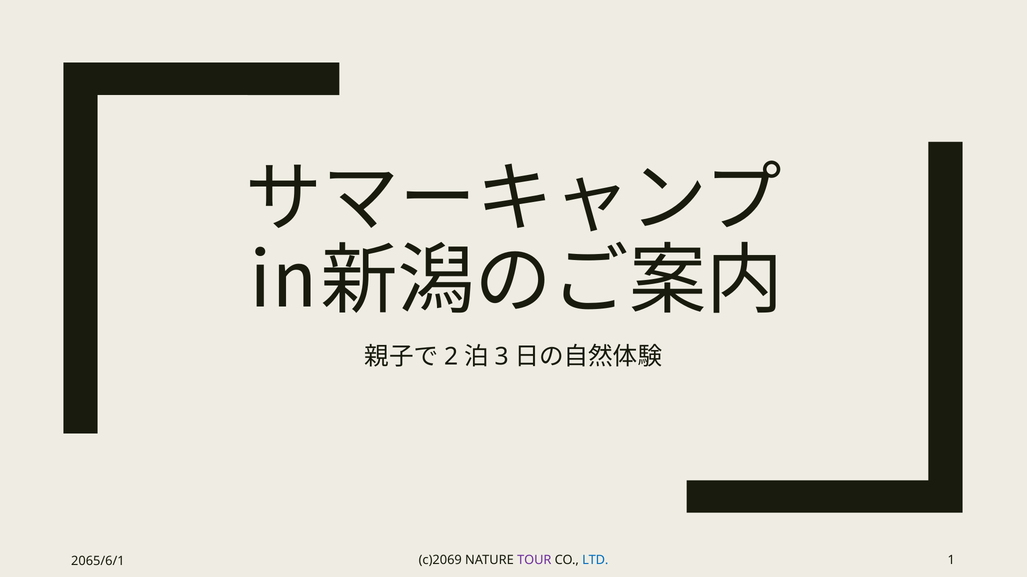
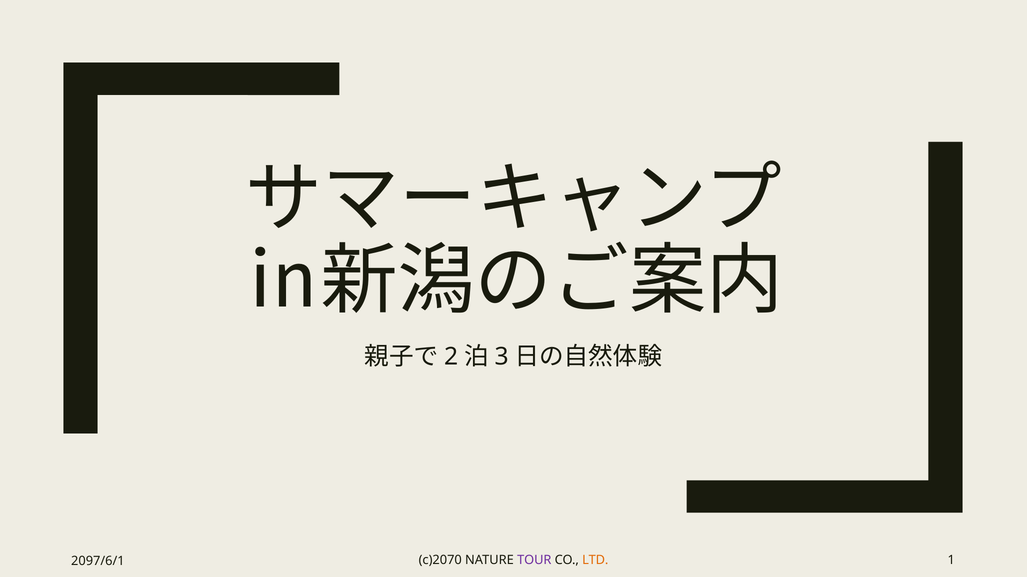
c)2069: c)2069 -> c)2070 (440, 560)
LTD colour: blue -> orange (595, 560)
2065/6/1: 2065/6/1 -> 2097/6/1 (98, 562)
